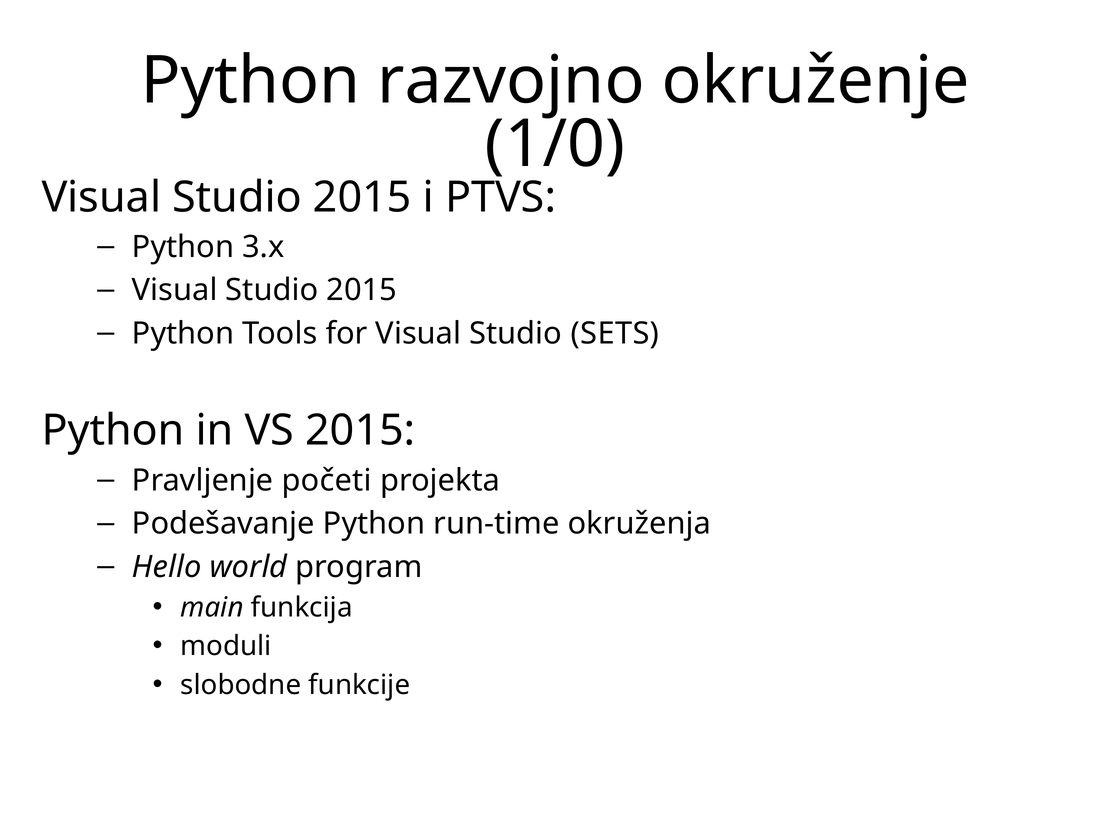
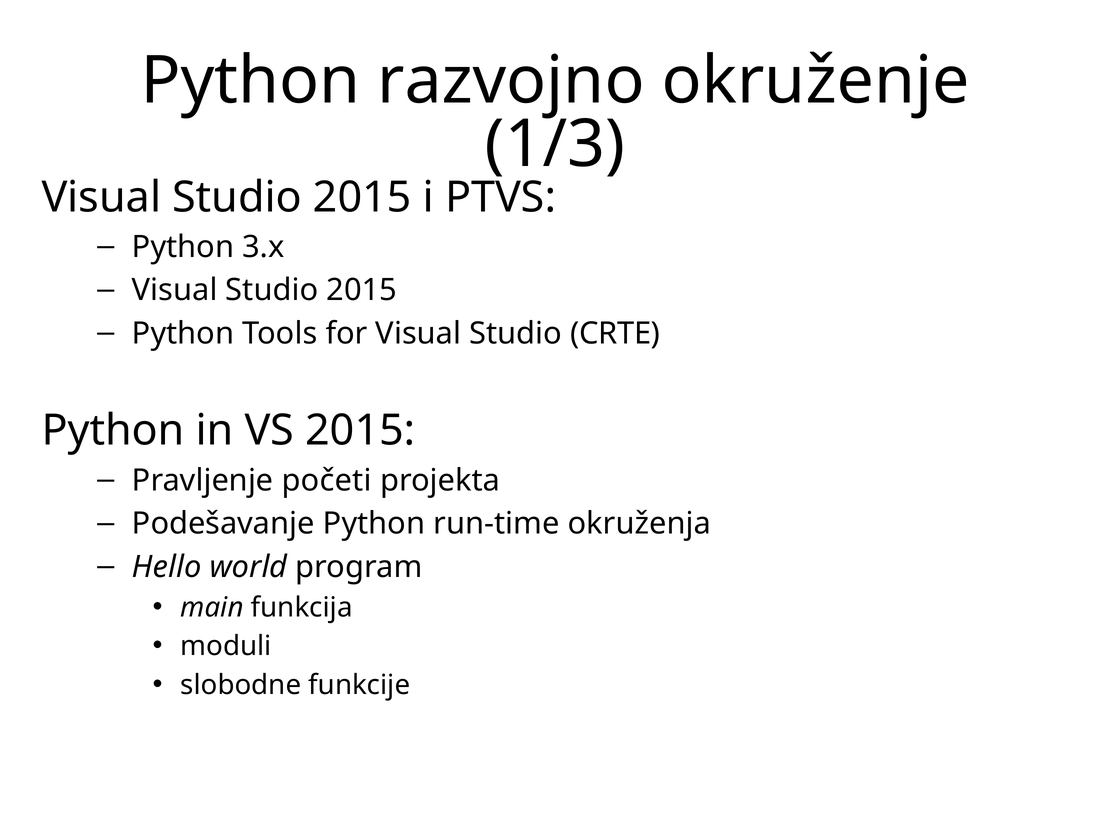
1/0: 1/0 -> 1/3 (555, 144)
SETS: SETS -> CRTE (615, 333)
